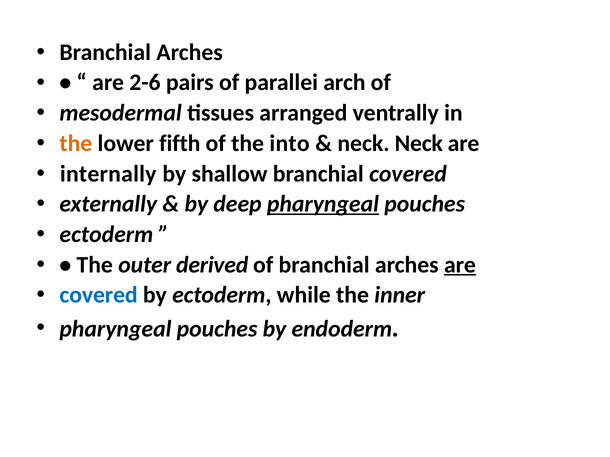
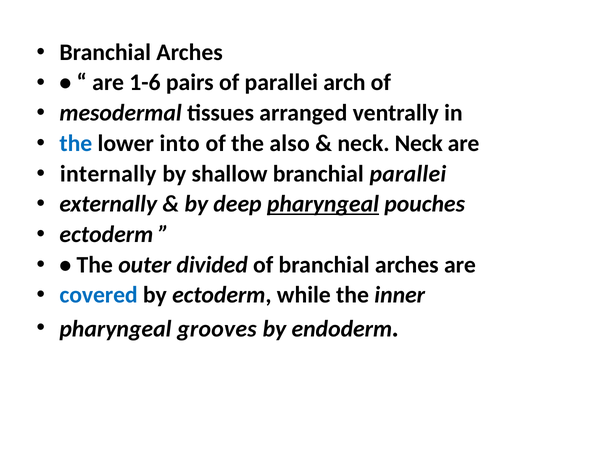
2-6: 2-6 -> 1-6 (145, 83)
the colour: orange -> blue (76, 144)
fifth: fifth -> into (180, 144)
into: into -> also (290, 144)
branchial covered: covered -> parallei (408, 174)
derived: derived -> divided (212, 265)
are underline: present -> none (460, 265)
pouches: pouches -> grooves (217, 329)
